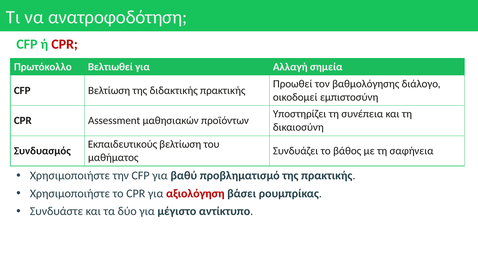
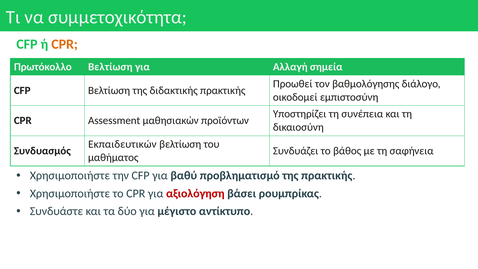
ανατροφοδότηση: ανατροφοδότηση -> συμμετοχικότητα (118, 17)
CPR colour: red -> orange (65, 44)
Πρωτόκολλο Βελτιωθεί: Βελτιωθεί -> Βελτίωση (110, 67)
Εκπαιδευτικούς: Εκπαιδευτικούς -> Εκπαιδευτικών (122, 144)
